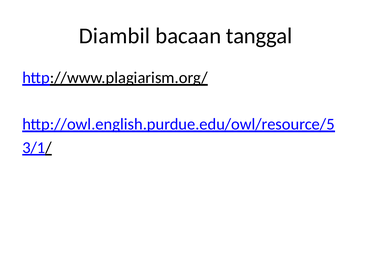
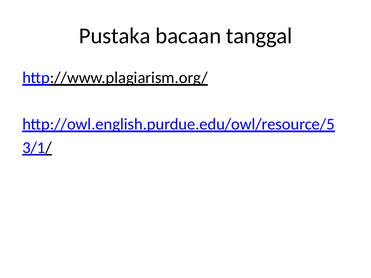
Diambil: Diambil -> Pustaka (115, 36)
